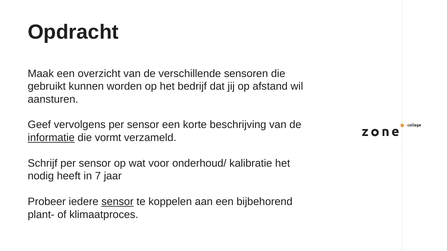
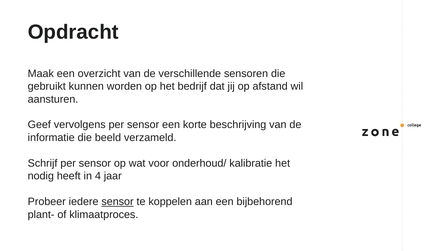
informatie underline: present -> none (51, 138)
vormt: vormt -> beeld (108, 138)
7: 7 -> 4 (98, 176)
